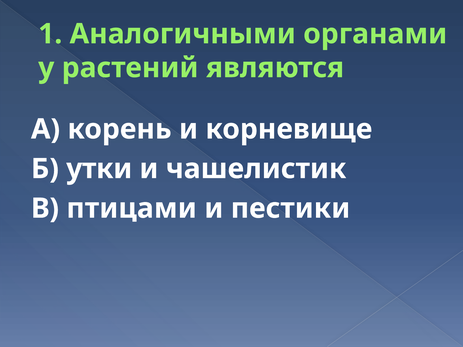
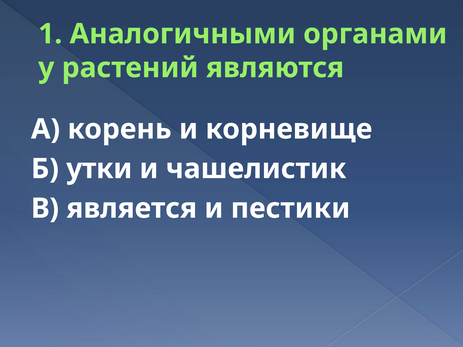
птицами: птицами -> является (132, 209)
